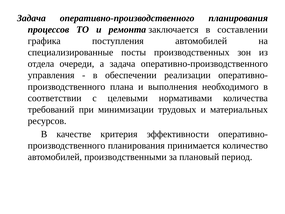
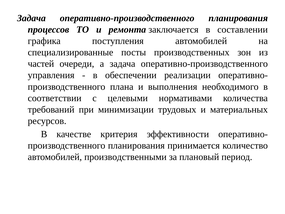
отдела: отдела -> частей (41, 64)
